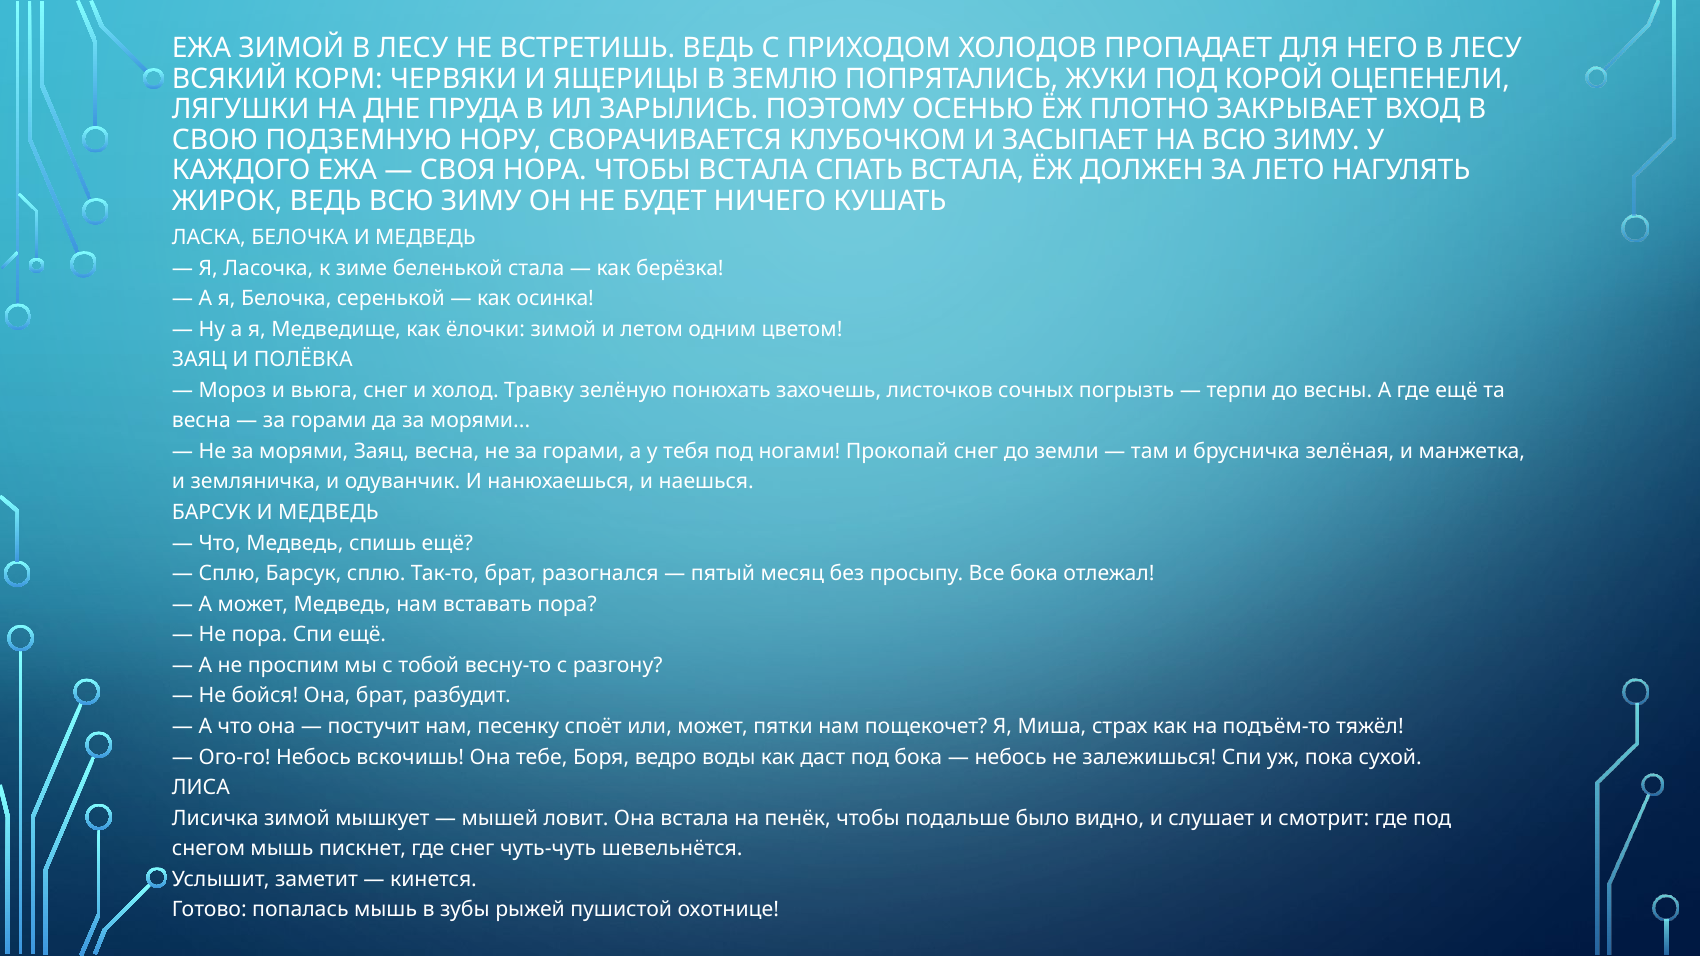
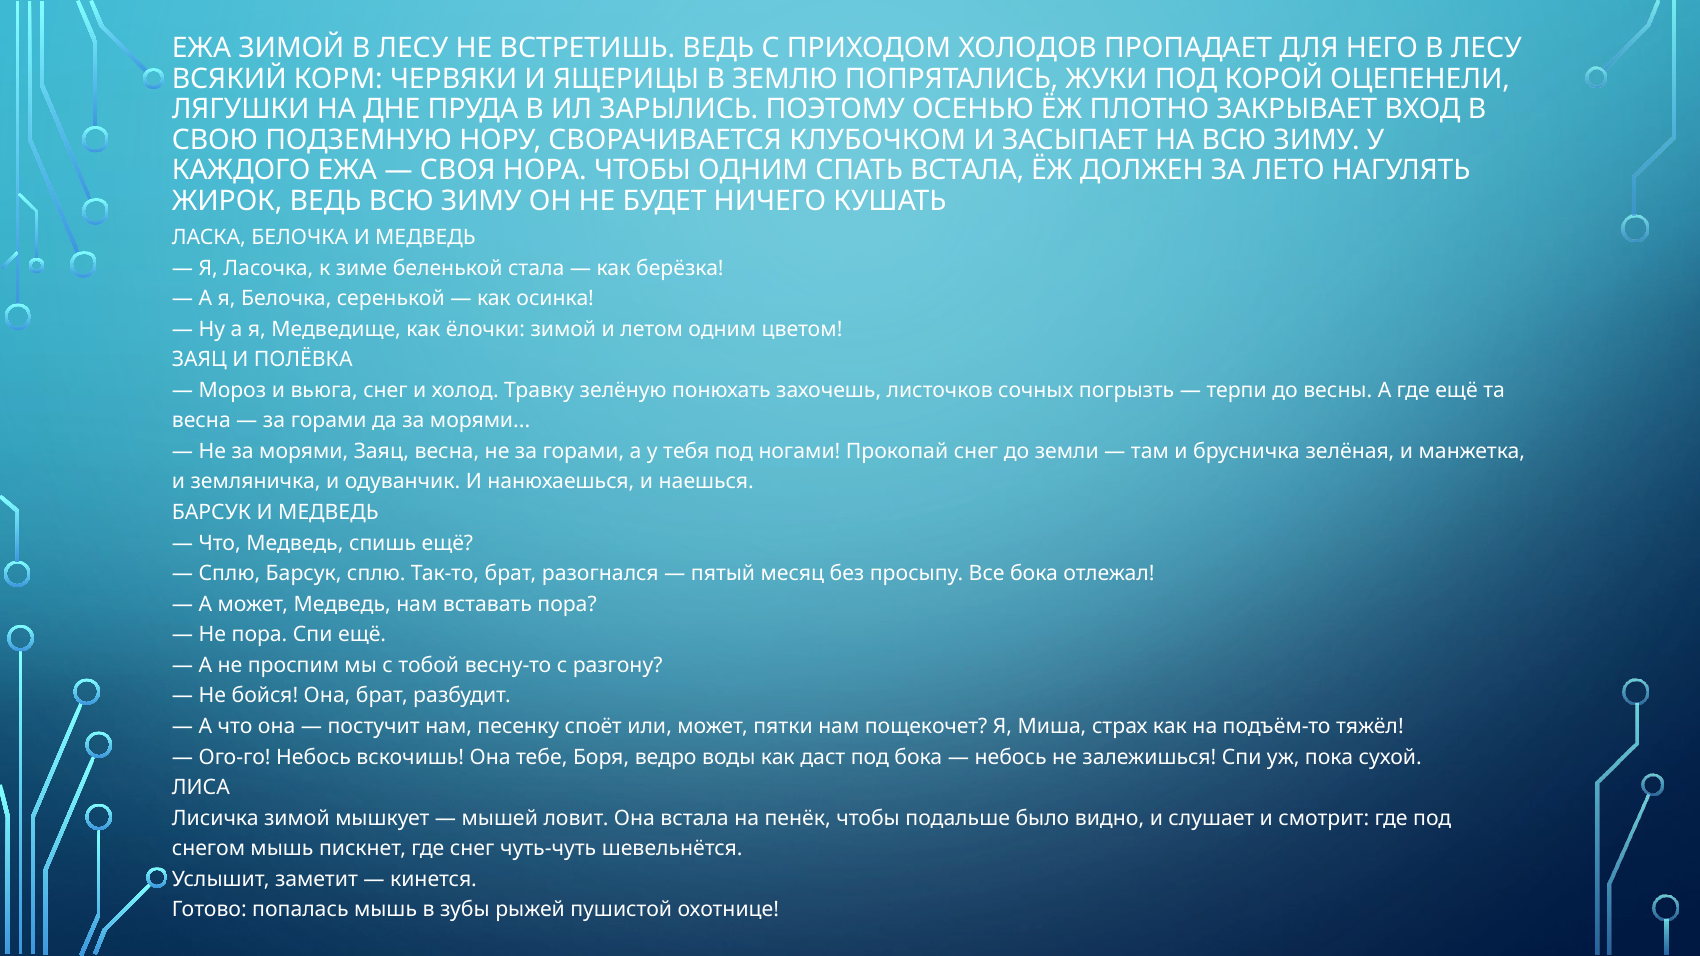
ЧТОБЫ ВСТАЛА: ВСТАЛА -> ОДНИМ (753, 170)
